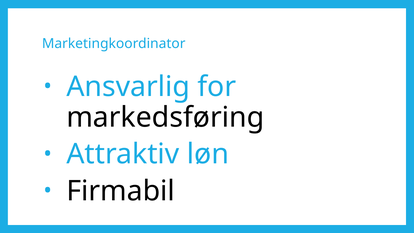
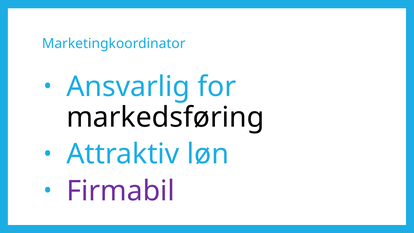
Firmabil colour: black -> purple (121, 191)
